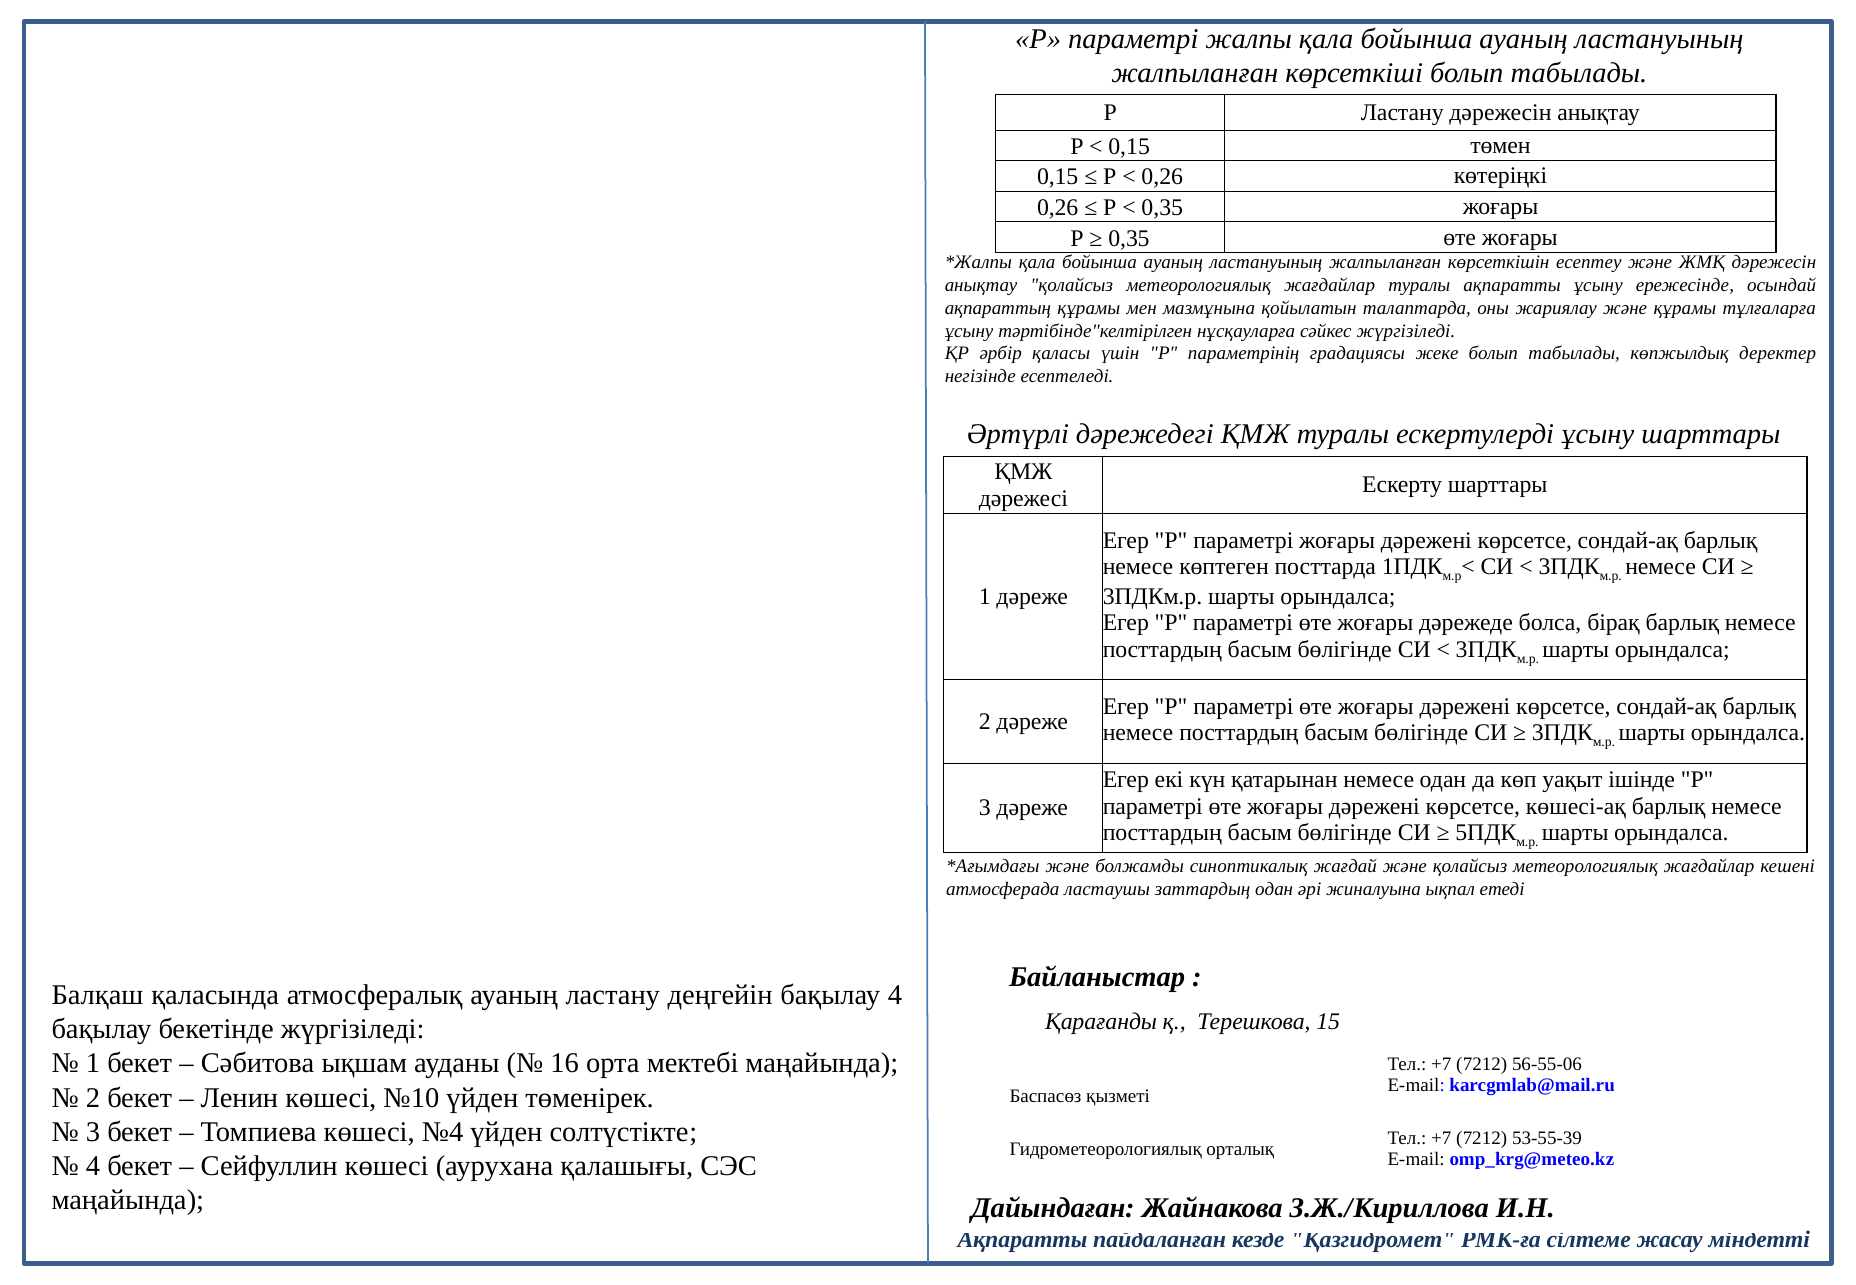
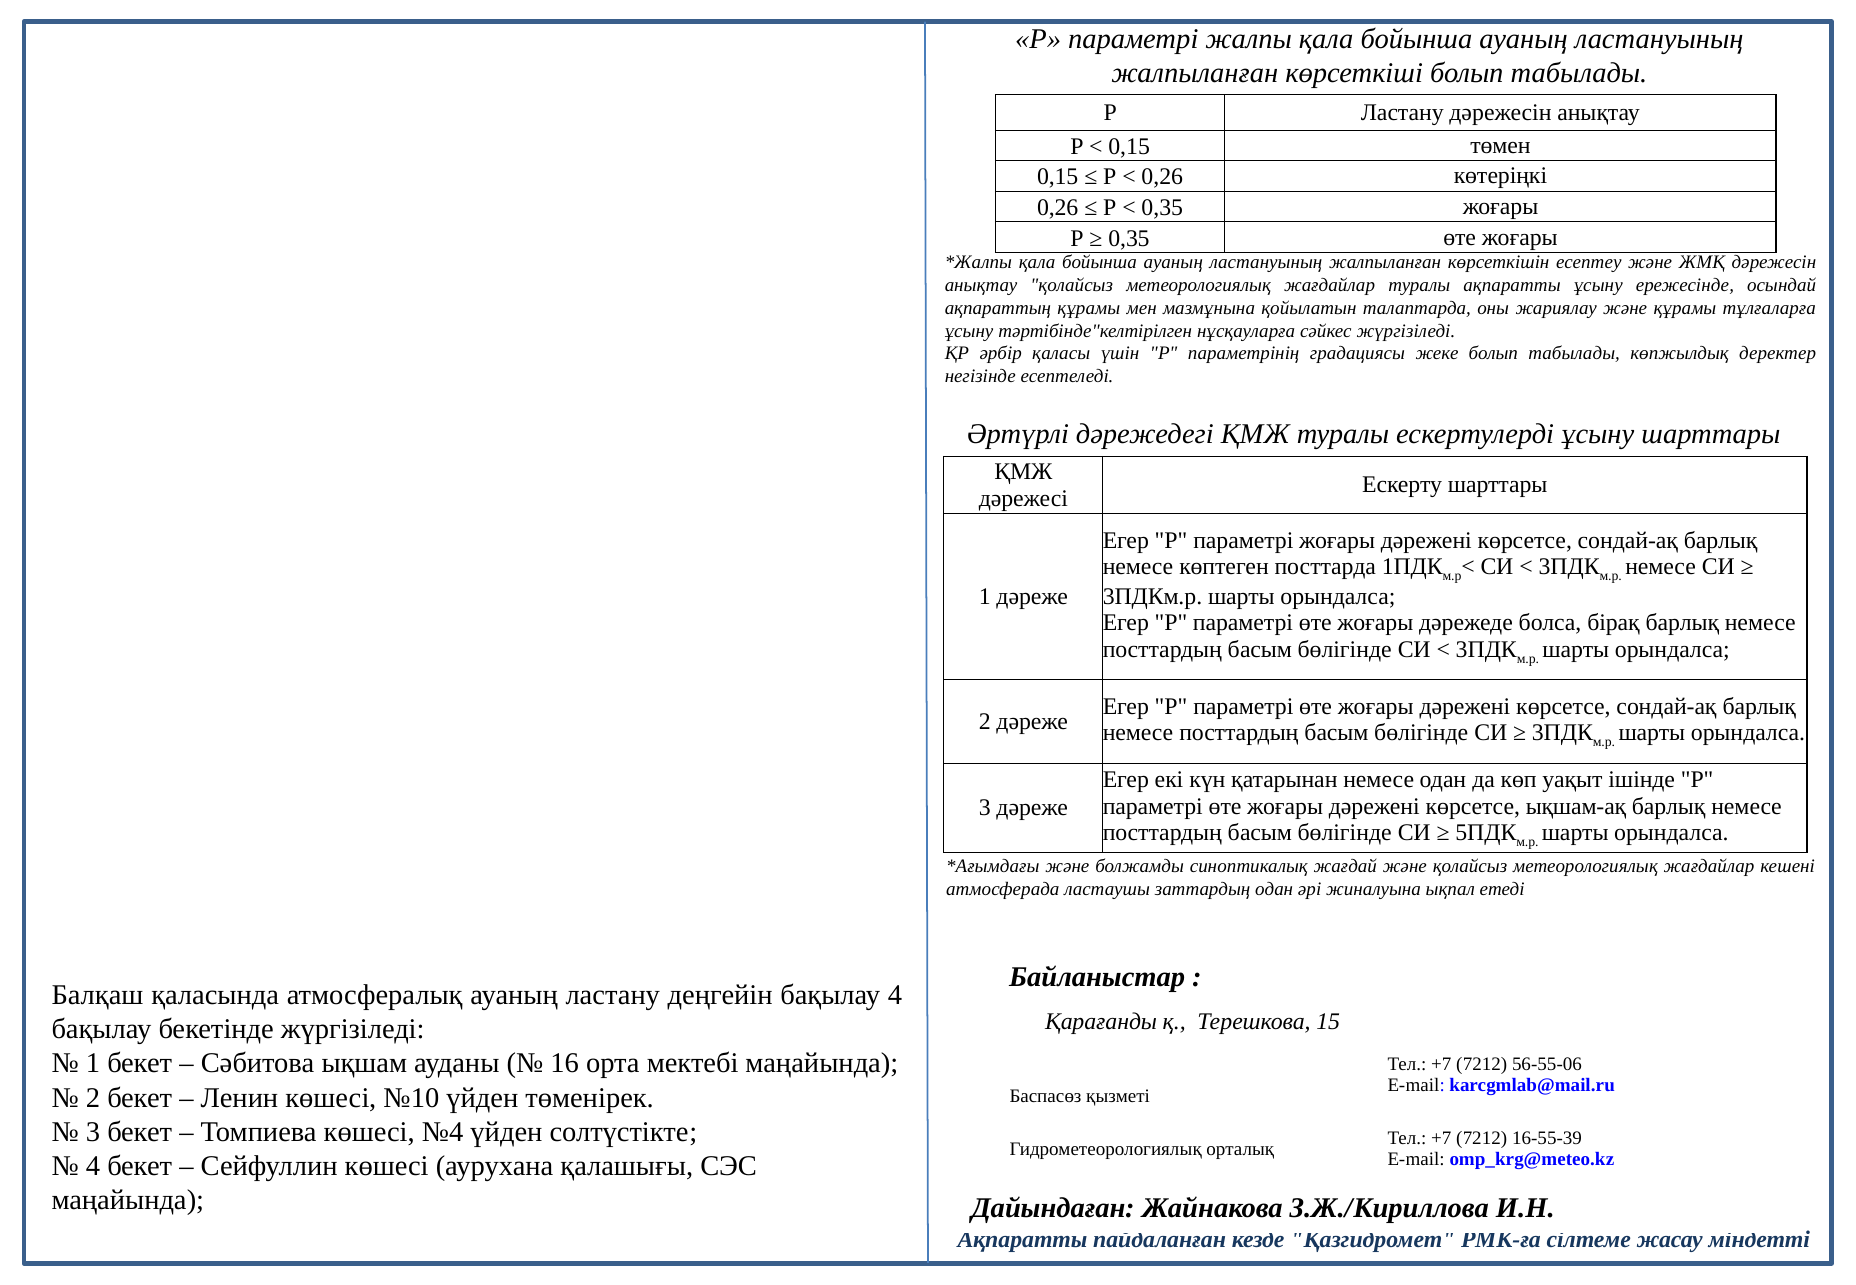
көшесі-ақ: көшесі-ақ -> ықшам-ақ (1576, 806)
53-55-39: 53-55-39 -> 16-55-39 (1547, 1138)
